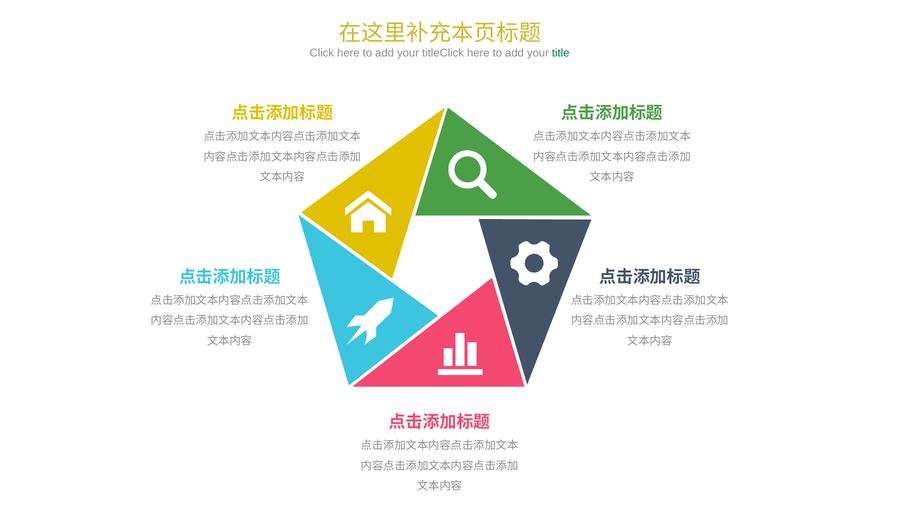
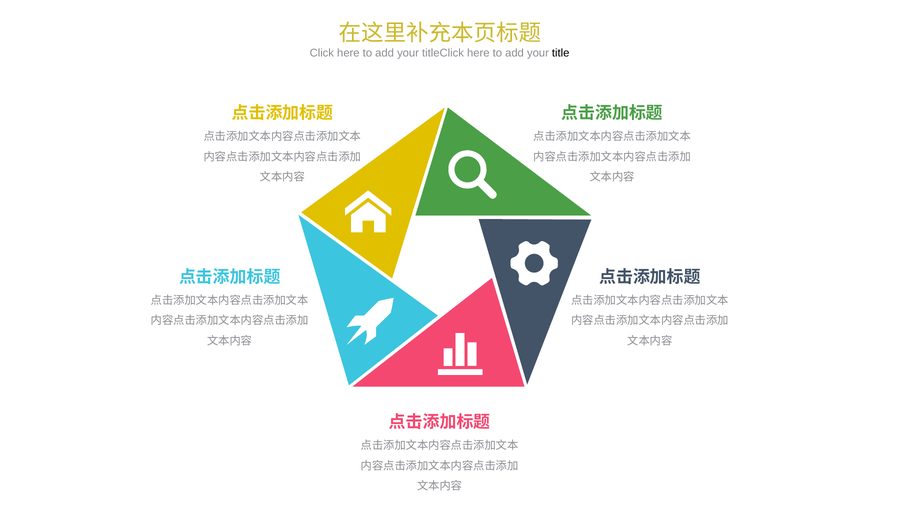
title colour: green -> black (561, 53)
